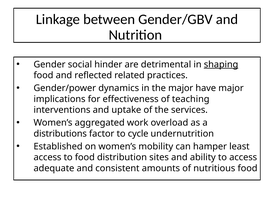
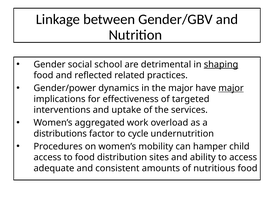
hinder: hinder -> school (108, 65)
major underline: none -> present (231, 88)
teaching: teaching -> targeted (191, 99)
Established: Established -> Procedures (58, 147)
least: least -> child (239, 147)
